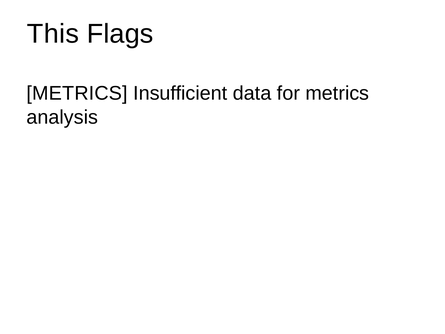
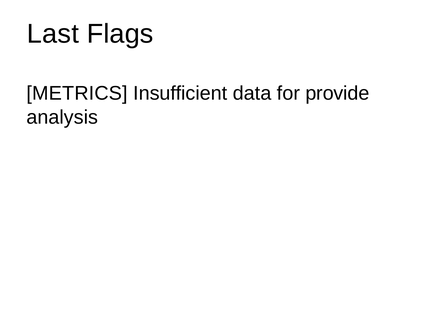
This: This -> Last (53, 34)
for metrics: metrics -> provide (337, 93)
